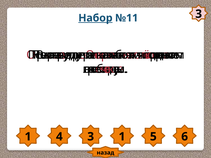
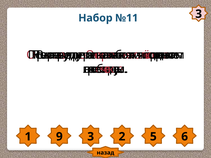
Набор underline: present -> none (95, 18)
4: 4 -> 9 (59, 137)
3 1: 1 -> 2 (122, 137)
